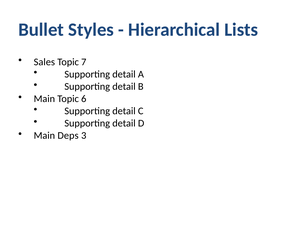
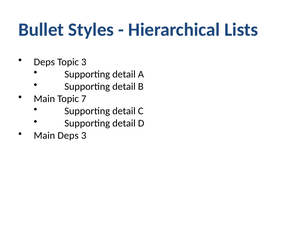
Sales: Sales -> Deps (44, 62)
Topic 7: 7 -> 3 (84, 62)
6: 6 -> 7 (84, 99)
